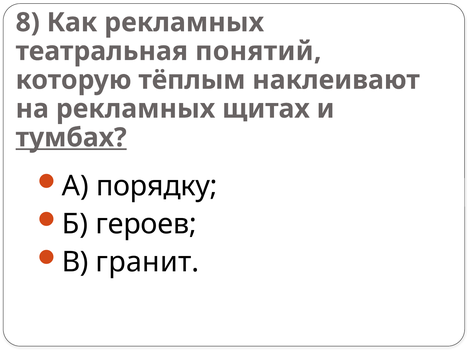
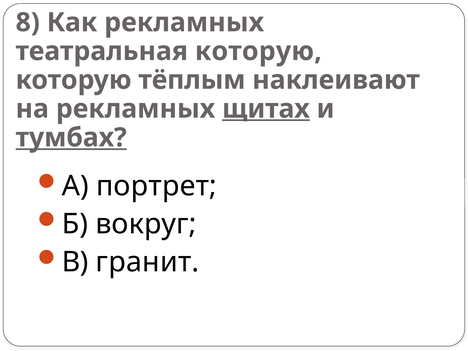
театральная понятий: понятий -> которую (258, 51)
щитах underline: none -> present (266, 109)
порядку: порядку -> портрет (157, 186)
героев: героев -> вокруг (146, 224)
